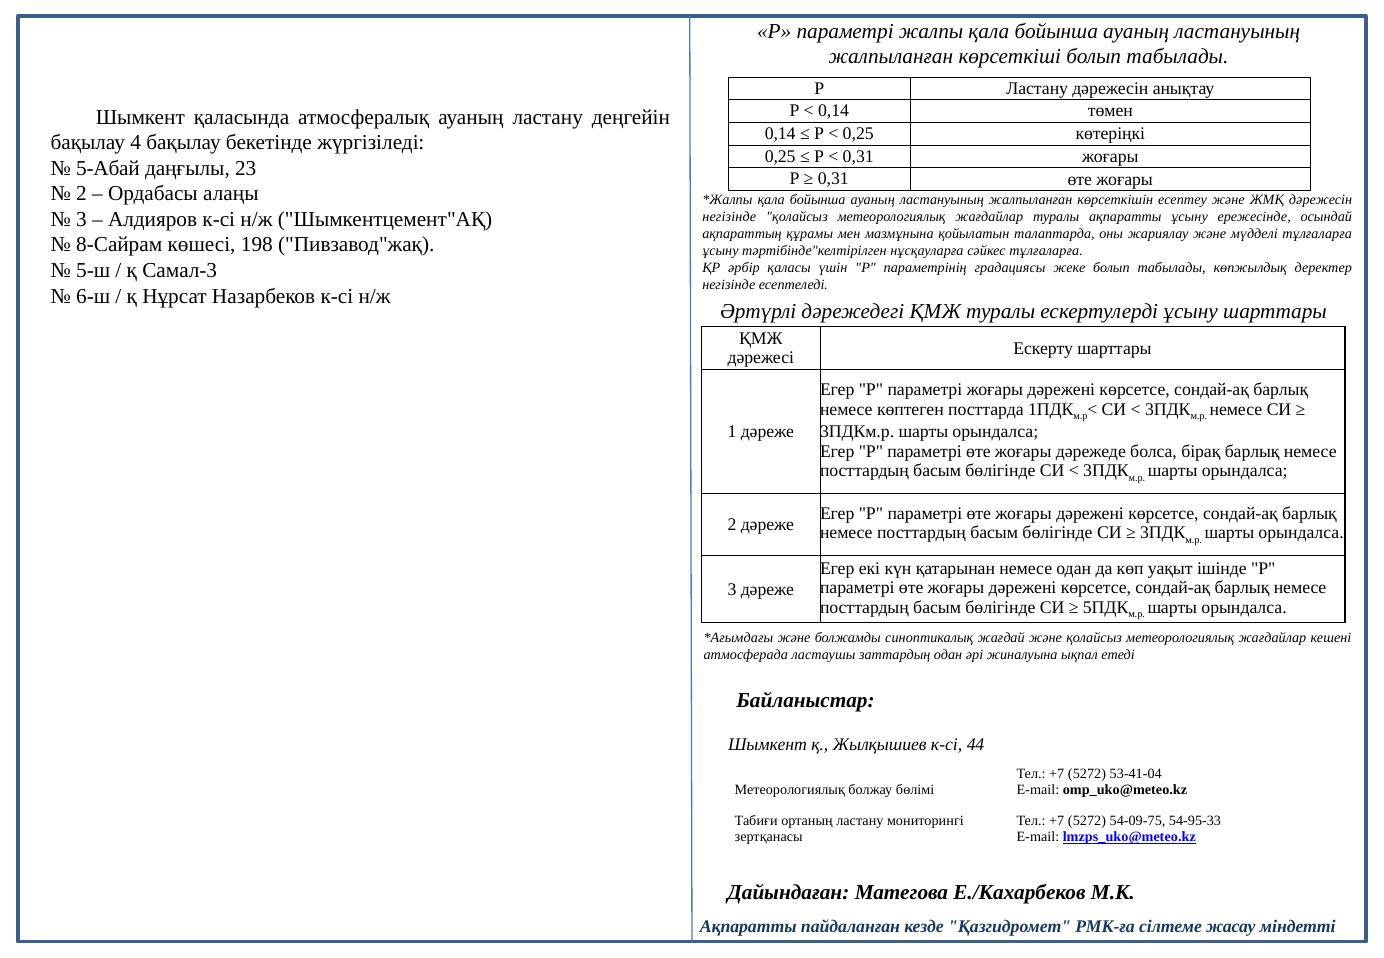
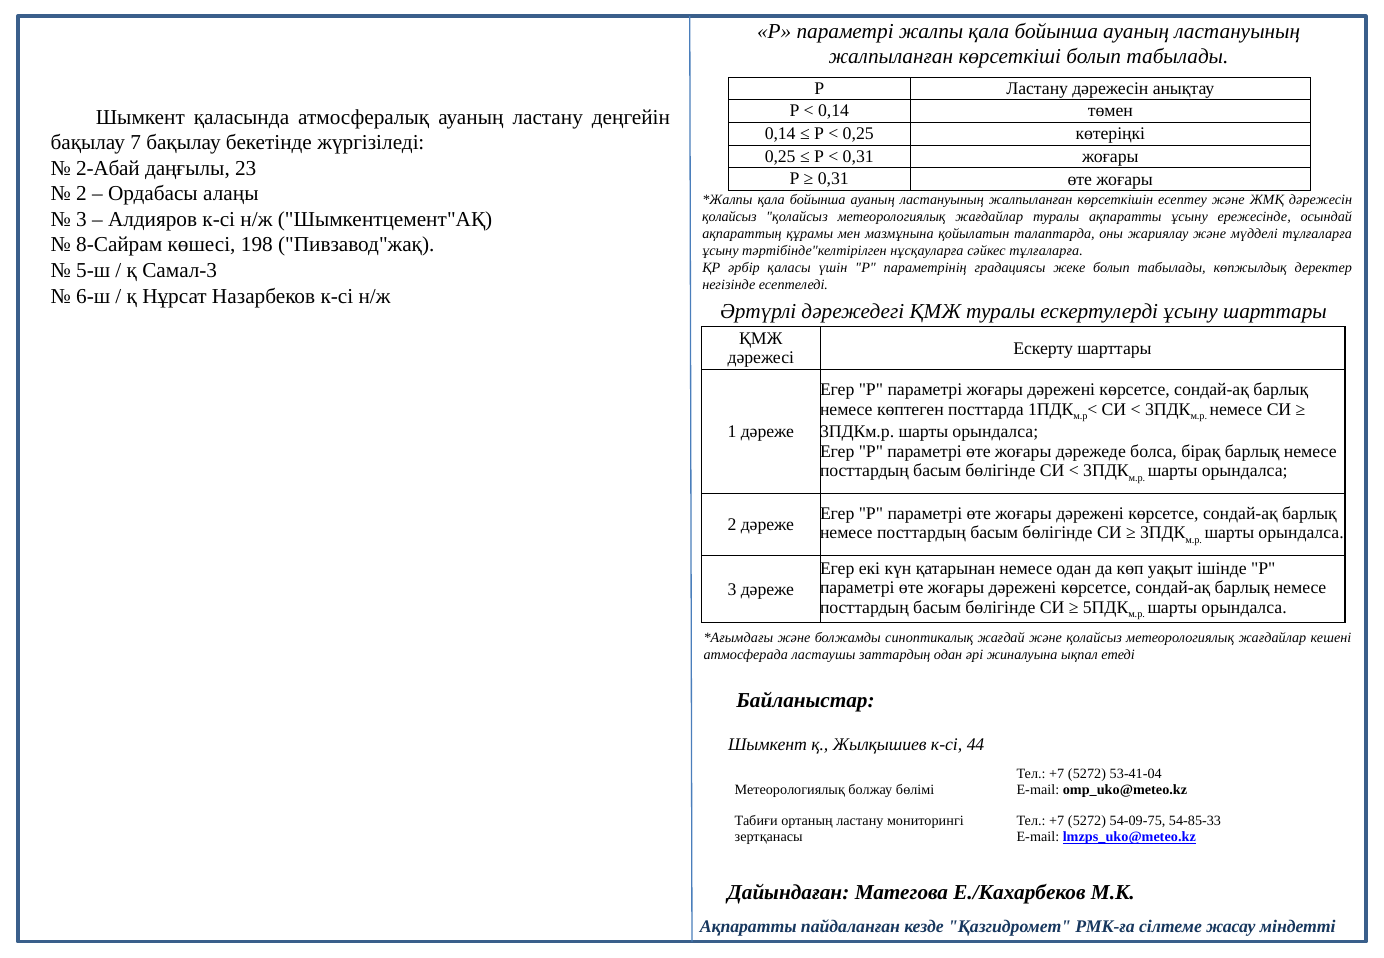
4: 4 -> 7 (136, 143)
5-Абай: 5-Абай -> 2-Абай (108, 168)
негізінде: негізінде -> қолайсыз (729, 217)
54-95-33: 54-95-33 -> 54-85-33 (1195, 821)
